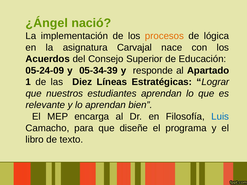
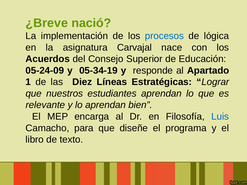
¿Ángel: ¿Ángel -> ¿Breve (47, 23)
procesos colour: orange -> blue (164, 36)
05-34-39: 05-34-39 -> 05-34-19 (98, 71)
